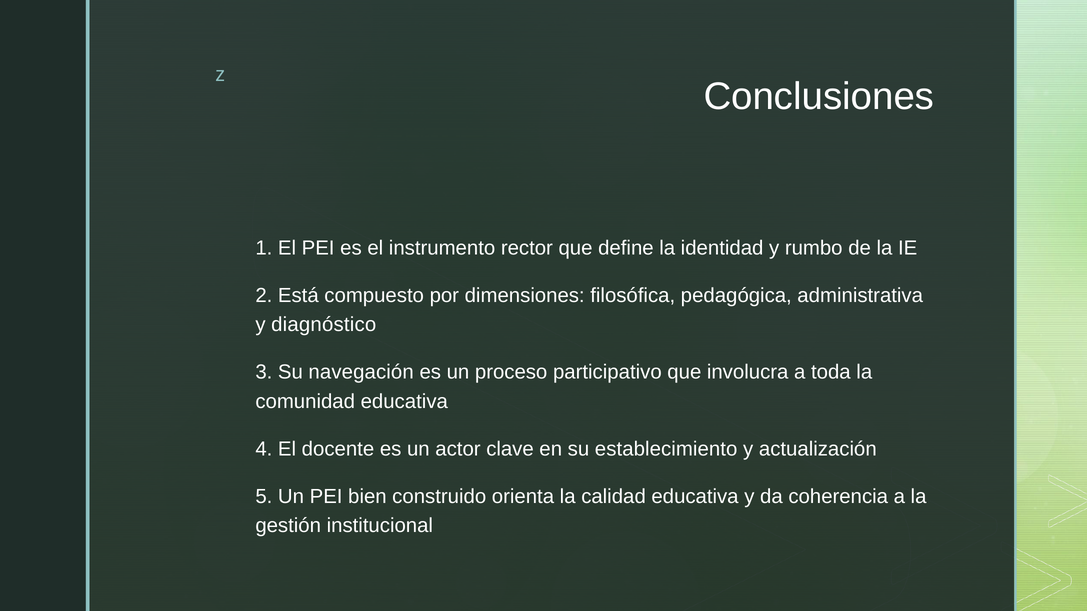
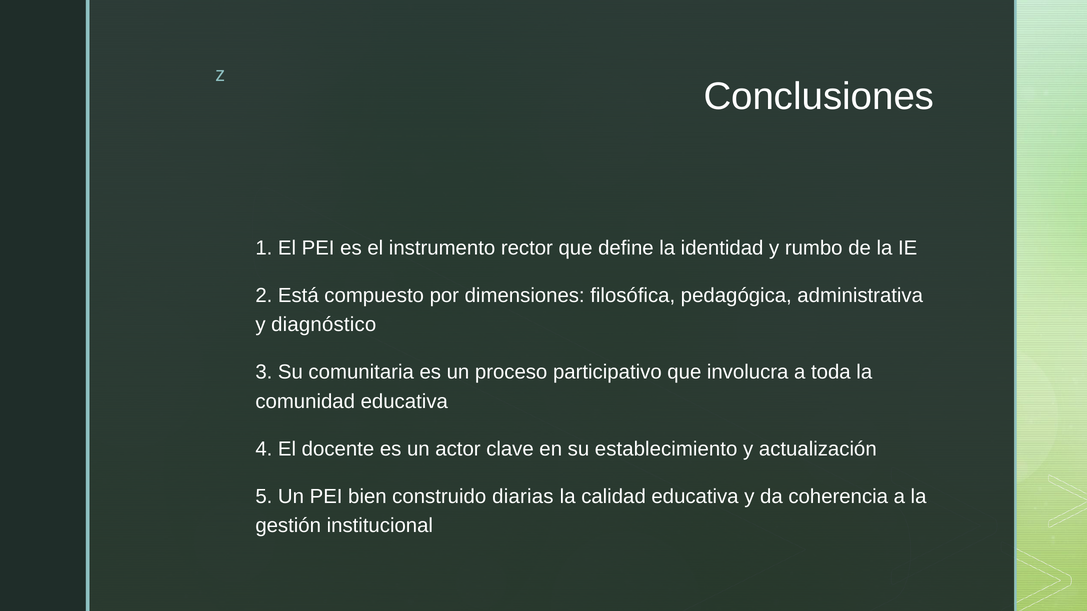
navegación: navegación -> comunitaria (361, 372)
orienta: orienta -> diarias (523, 497)
